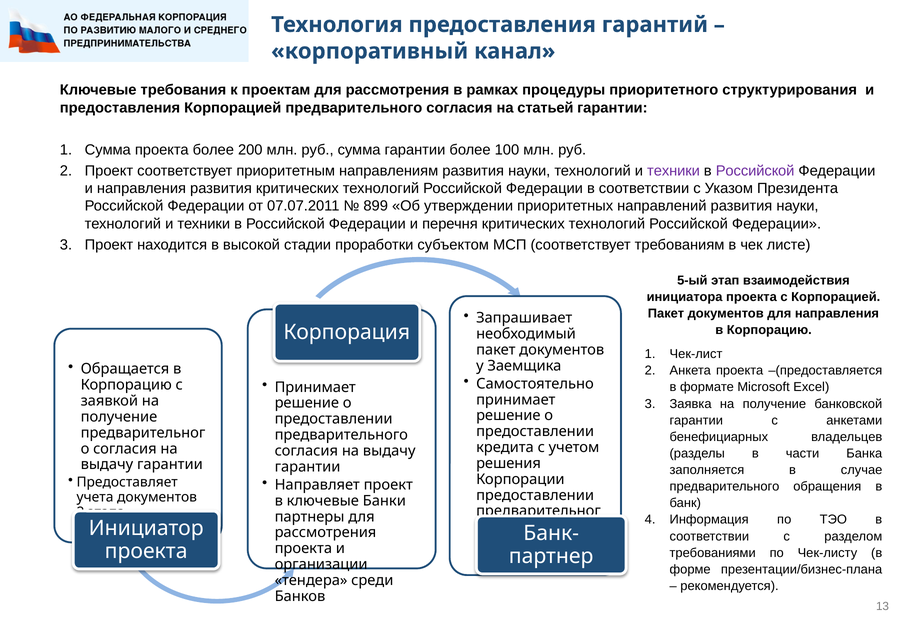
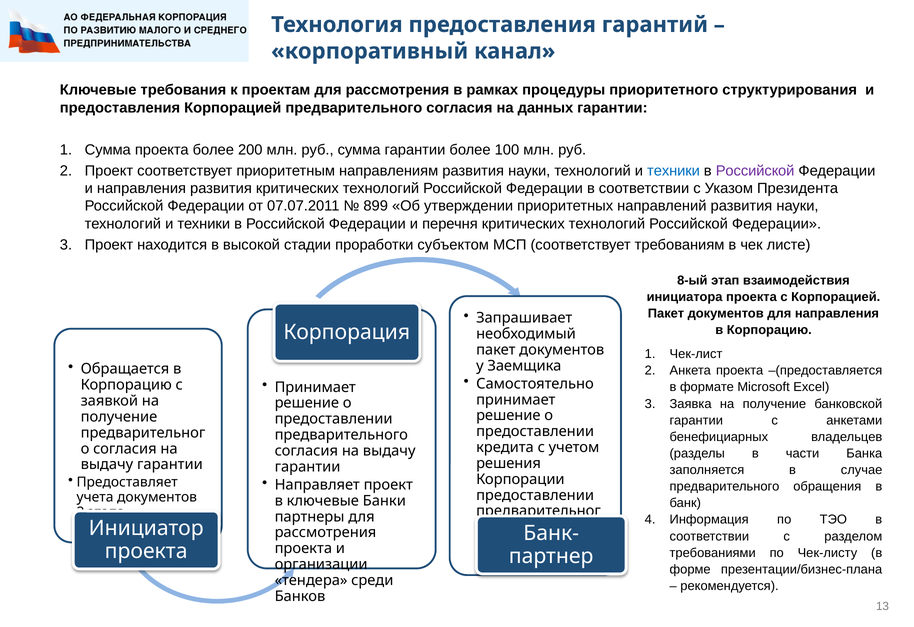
статьей: статьей -> данных (545, 108)
техники colour: purple -> blue (674, 171)
5-ый: 5-ый -> 8-ый (692, 280)
